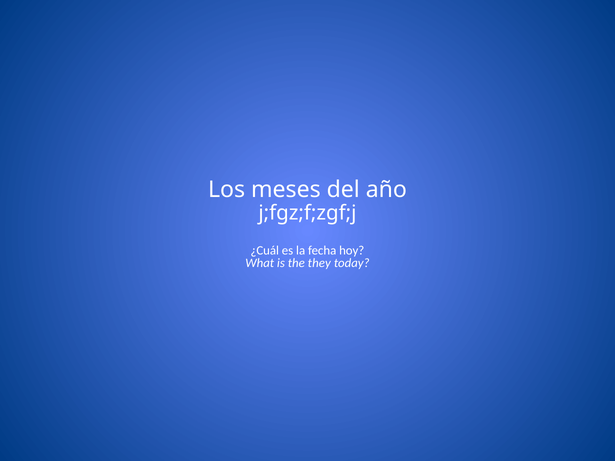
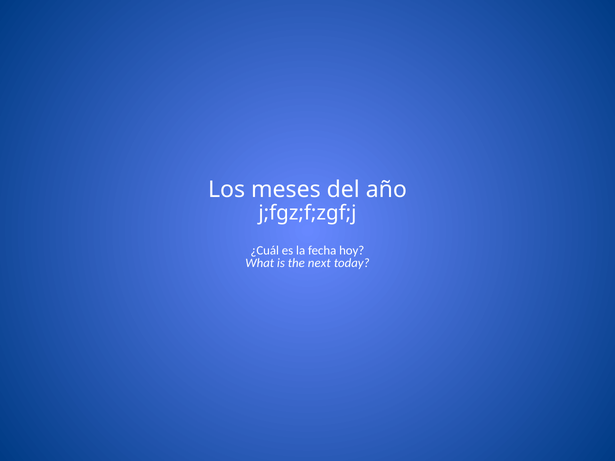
they: they -> next (319, 263)
